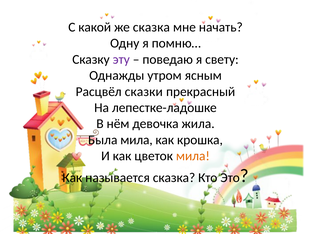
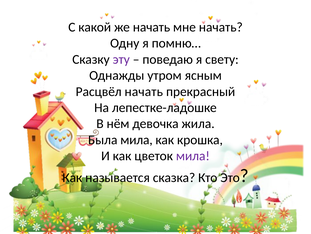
же сказка: сказка -> начать (151, 27)
Расцвёл сказки: сказки -> начать (144, 91)
мила colour: orange -> purple (193, 155)
